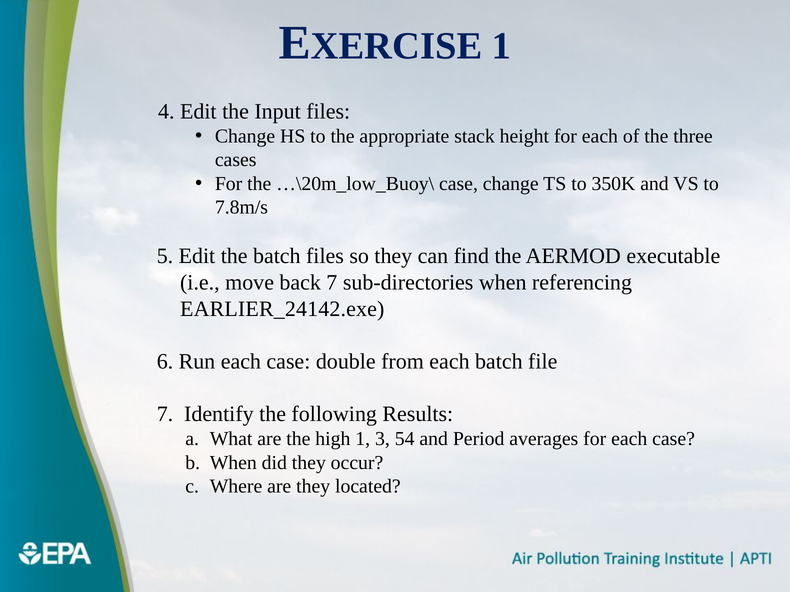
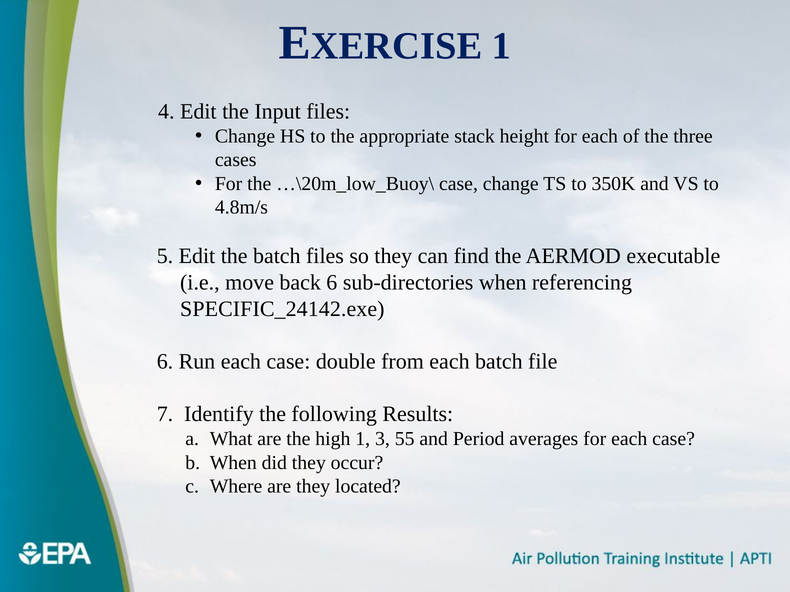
7.8m/s: 7.8m/s -> 4.8m/s (242, 207)
back 7: 7 -> 6 (332, 283)
EARLIER_24142.exe: EARLIER_24142.exe -> SPECIFIC_24142.exe (282, 309)
54: 54 -> 55 (405, 439)
